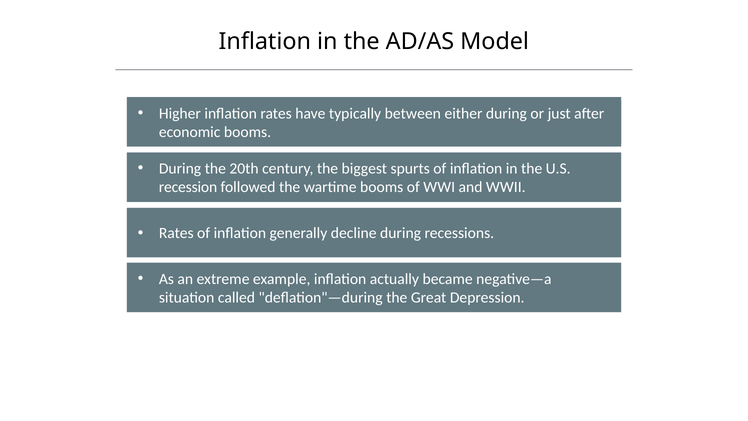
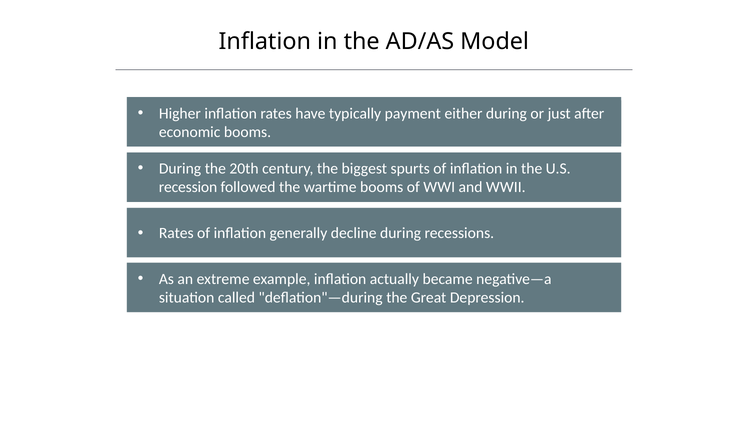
between: between -> payment (413, 113)
